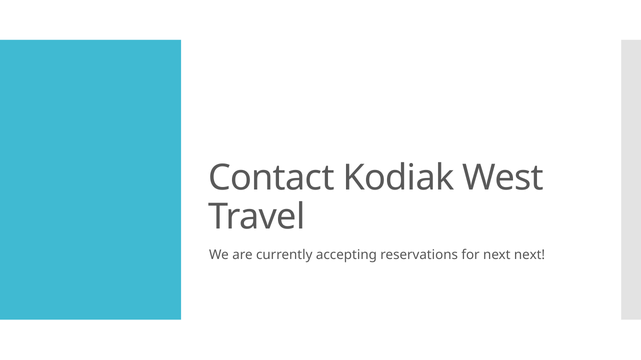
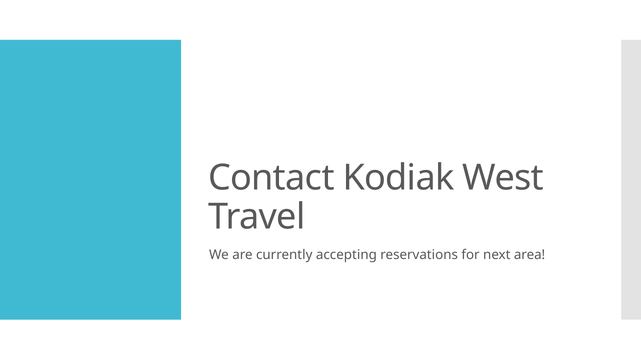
next next: next -> area (530, 255)
